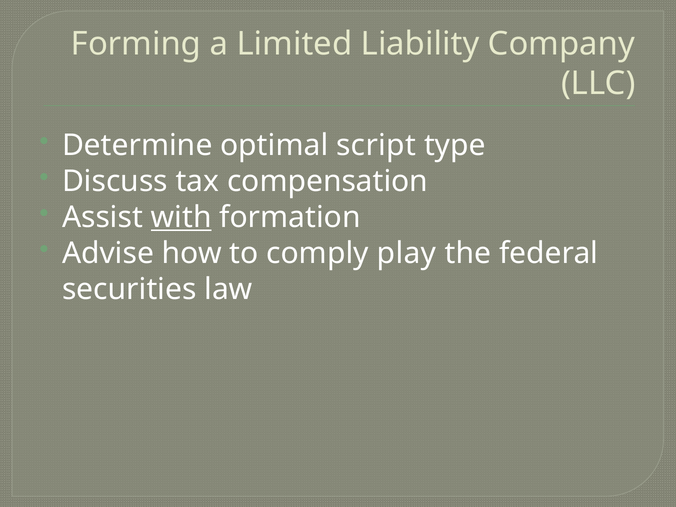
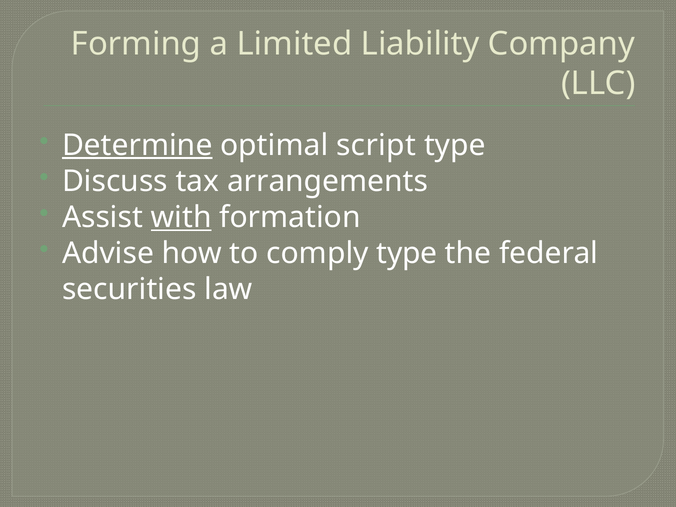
Determine underline: none -> present (137, 145)
compensation: compensation -> arrangements (328, 181)
comply play: play -> type (407, 253)
